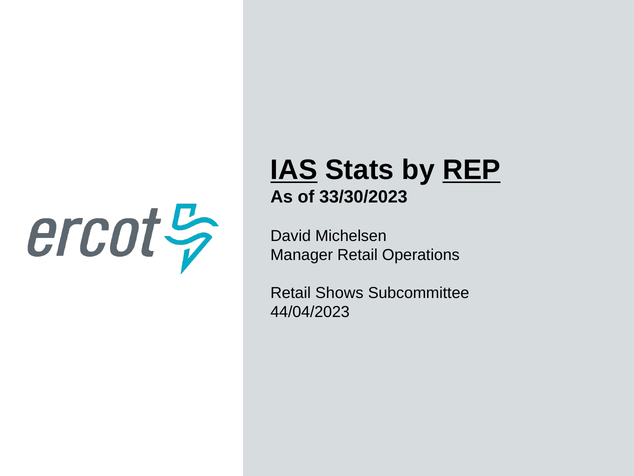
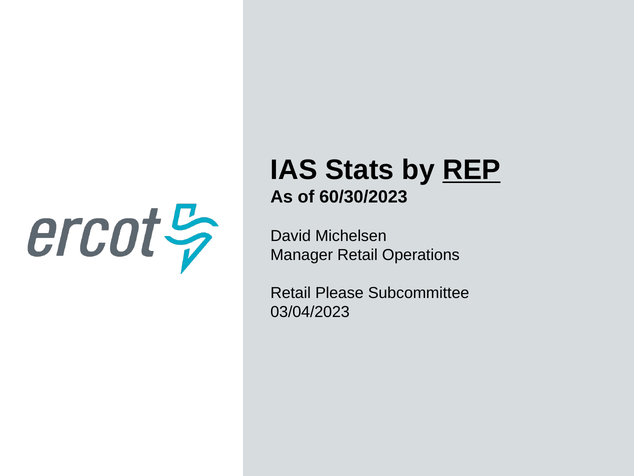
IAS underline: present -> none (294, 170)
33/30/2023: 33/30/2023 -> 60/30/2023 (363, 197)
Shows: Shows -> Please (339, 293)
44/04/2023: 44/04/2023 -> 03/04/2023 (310, 312)
